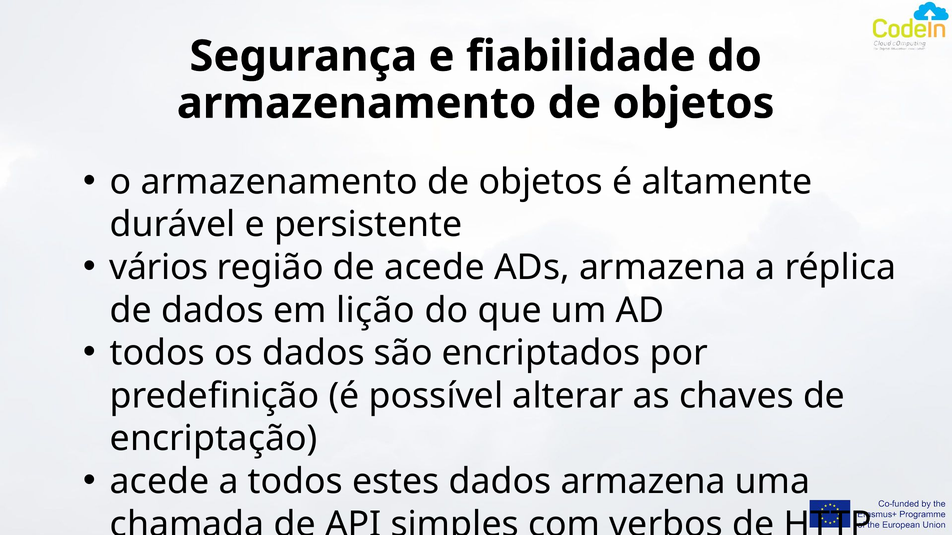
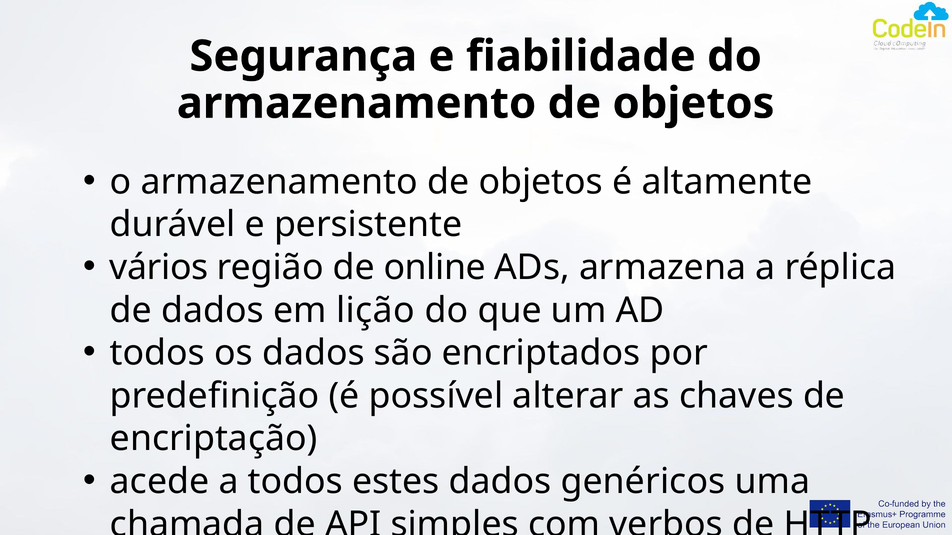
de acede: acede -> online (435, 268)
dados armazena: armazena -> genéricos (643, 482)
